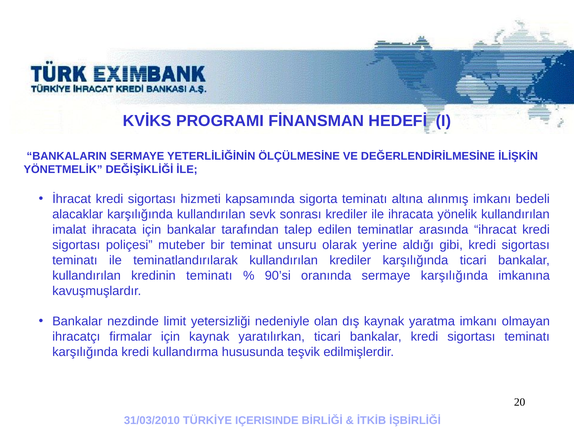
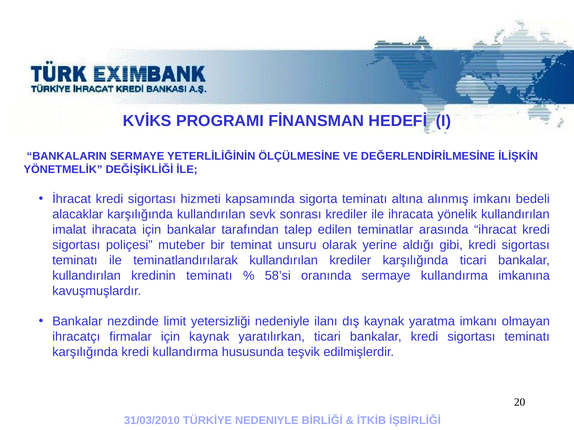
90’si: 90’si -> 58’si (278, 276)
sermaye karşılığında: karşılığında -> kullandırma (454, 276)
olan: olan -> ilanı (326, 322)
TÜRKİYE IÇERISINDE: IÇERISINDE -> NEDENIYLE (267, 421)
